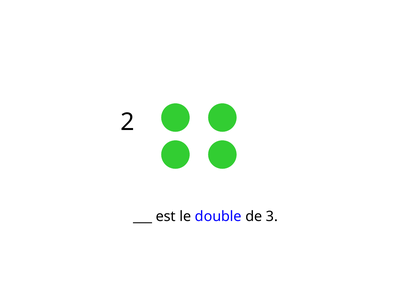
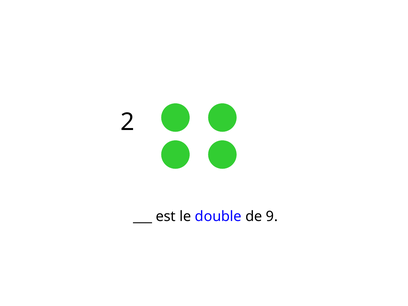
3: 3 -> 9 (272, 216)
